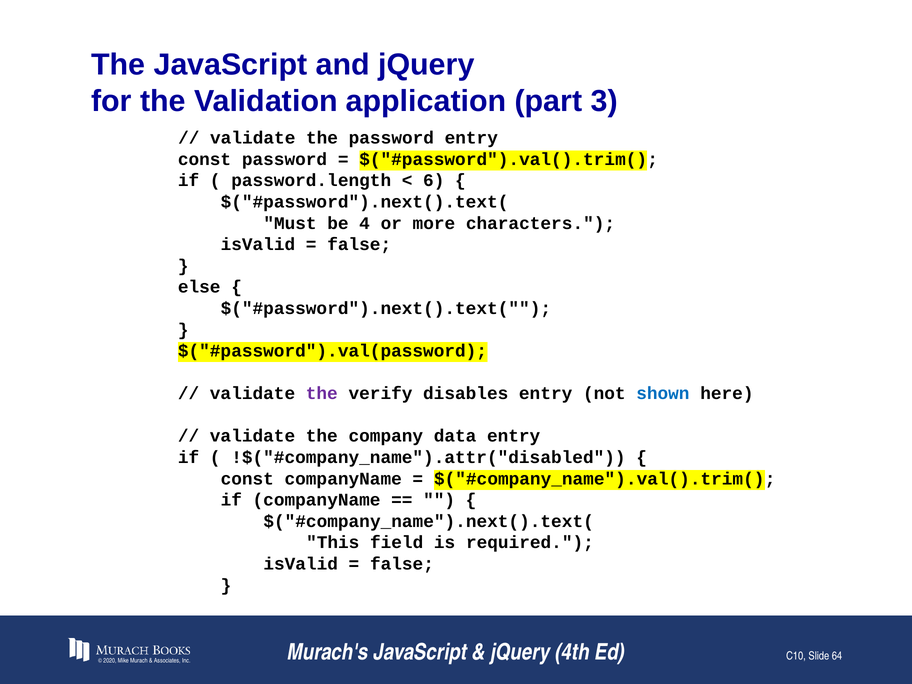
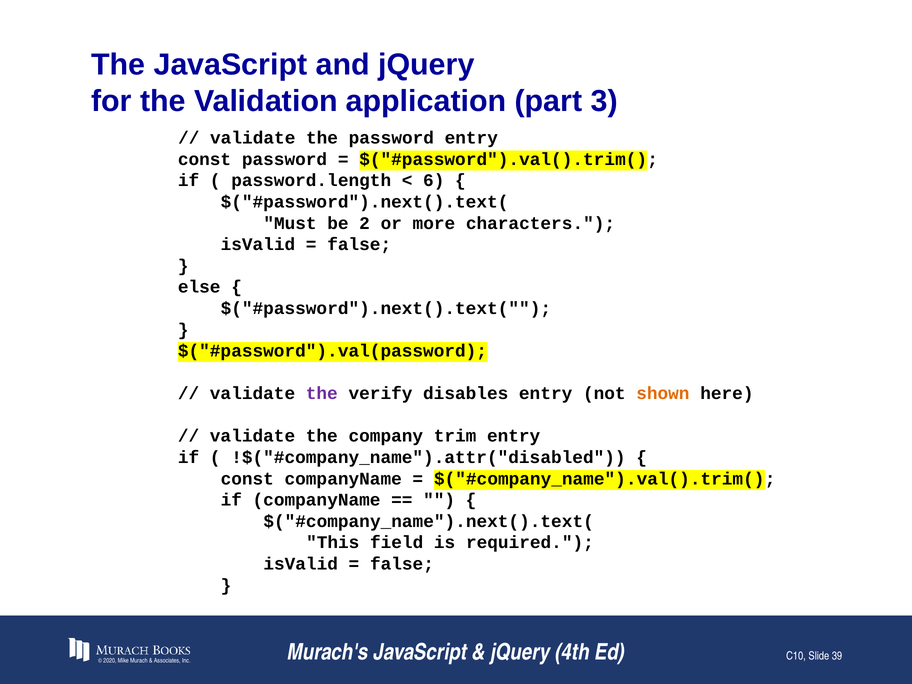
4: 4 -> 2 (365, 223)
shown colour: blue -> orange (663, 394)
data: data -> trim (455, 436)
64: 64 -> 39 (837, 656)
